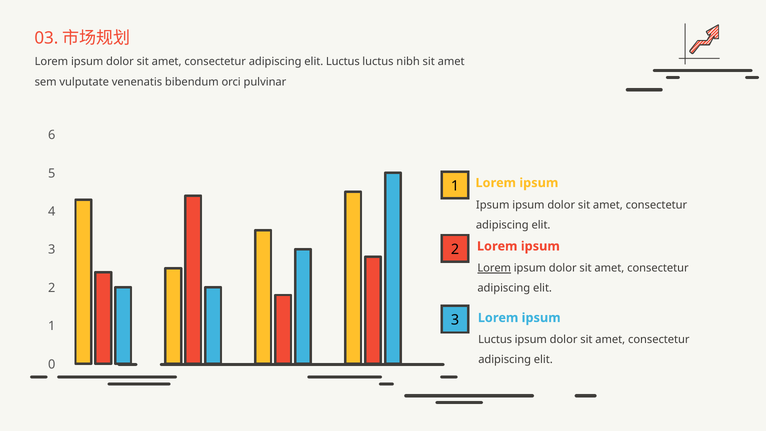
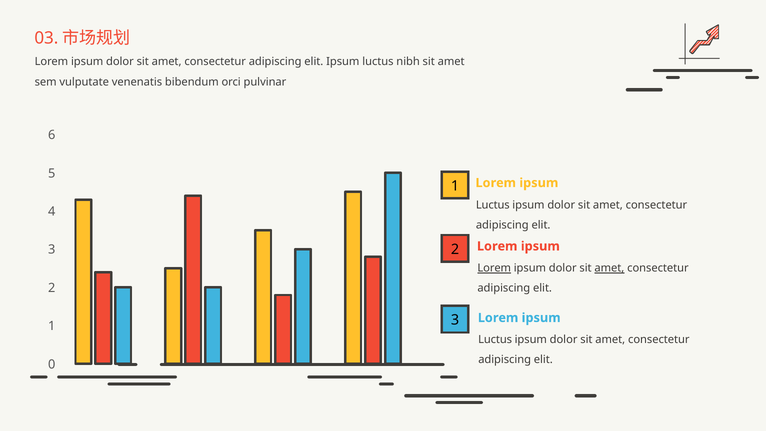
elit Luctus: Luctus -> Ipsum (343, 62)
Ipsum: Ipsum -> Luctus (493, 205)
amet underline: none -> present (609, 268)
